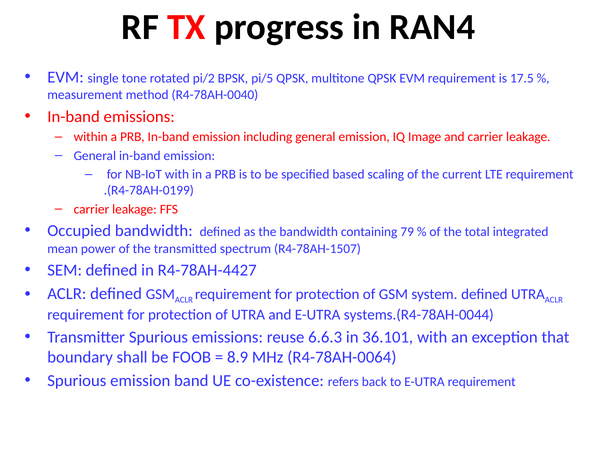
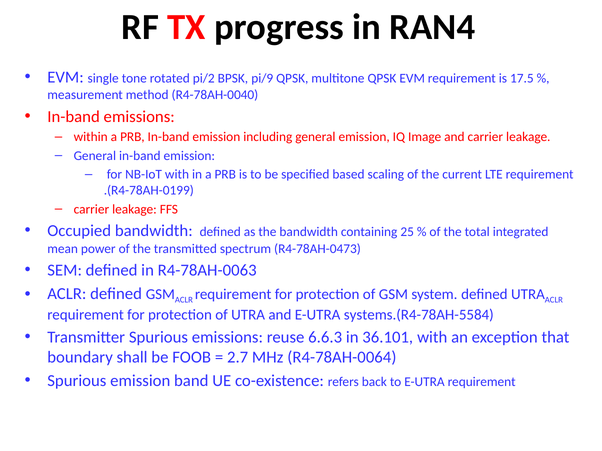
pi/5: pi/5 -> pi/9 (262, 78)
79: 79 -> 25 (407, 232)
R4-78AH-1507: R4-78AH-1507 -> R4-78AH-0473 (317, 249)
R4-78AH-4427: R4-78AH-4427 -> R4-78AH-0063 (207, 271)
systems.(R4-78AH-0044: systems.(R4-78AH-0044 -> systems.(R4-78AH-5584 (419, 315)
8.9: 8.9 -> 2.7 (238, 358)
